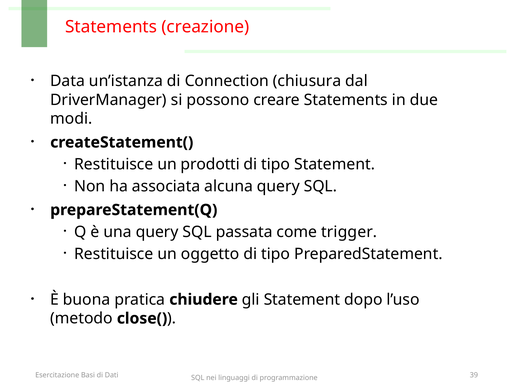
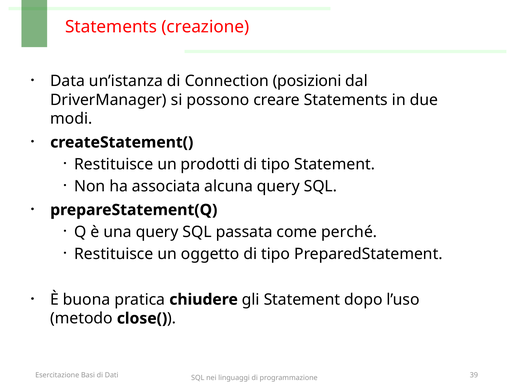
chiusura: chiusura -> posizioni (307, 81)
trigger: trigger -> perché (349, 232)
